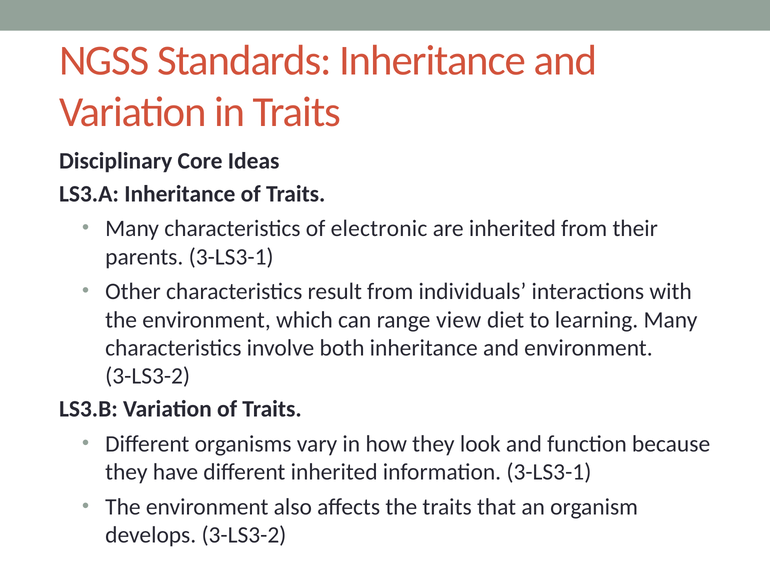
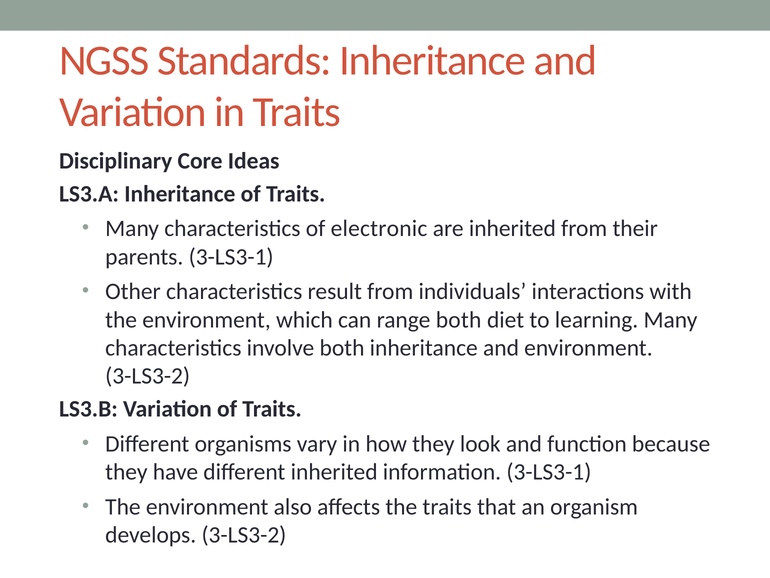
range view: view -> both (459, 319)
